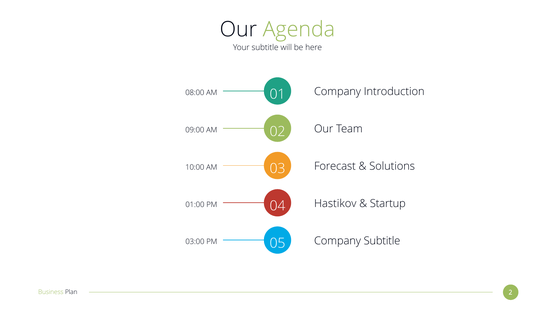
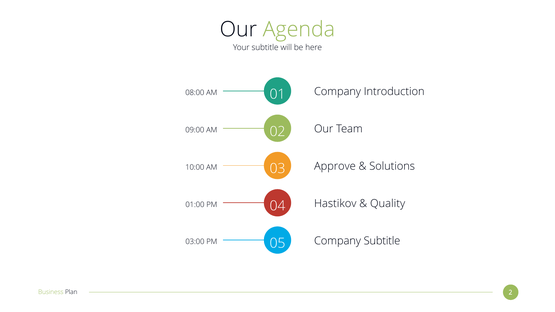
Forecast: Forecast -> Approve (335, 166)
Startup: Startup -> Quality (388, 204)
